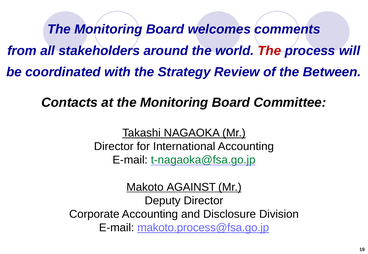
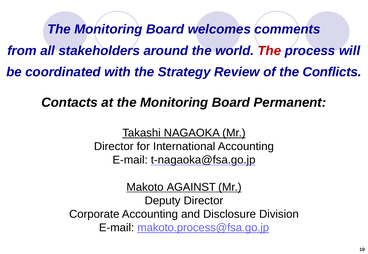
Between: Between -> Conflicts (332, 72)
Committee: Committee -> Permanent (290, 103)
t-nagaoka@fsa.go.jp colour: green -> black (203, 160)
